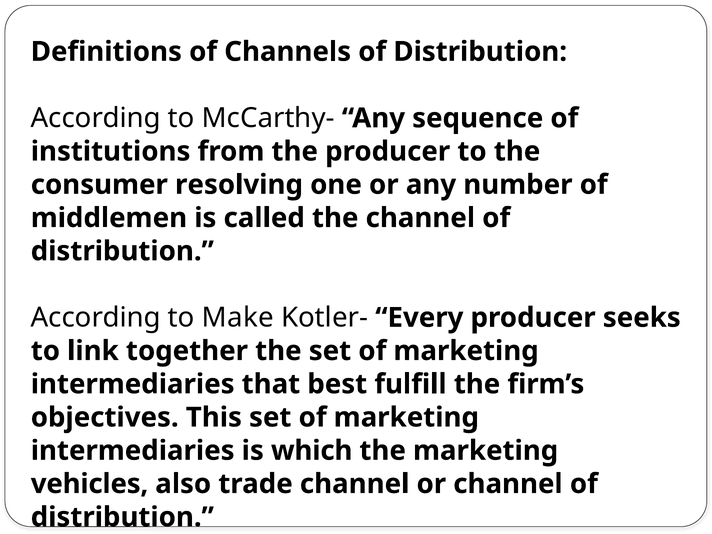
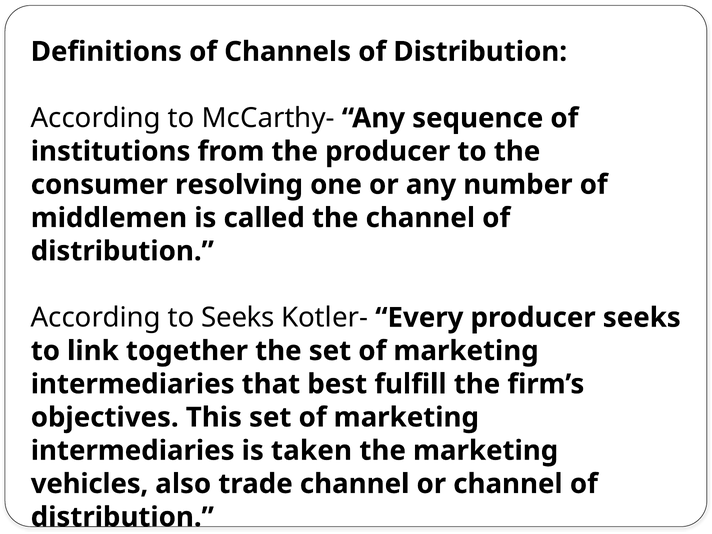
to Make: Make -> Seeks (238, 318)
which: which -> taken (311, 451)
